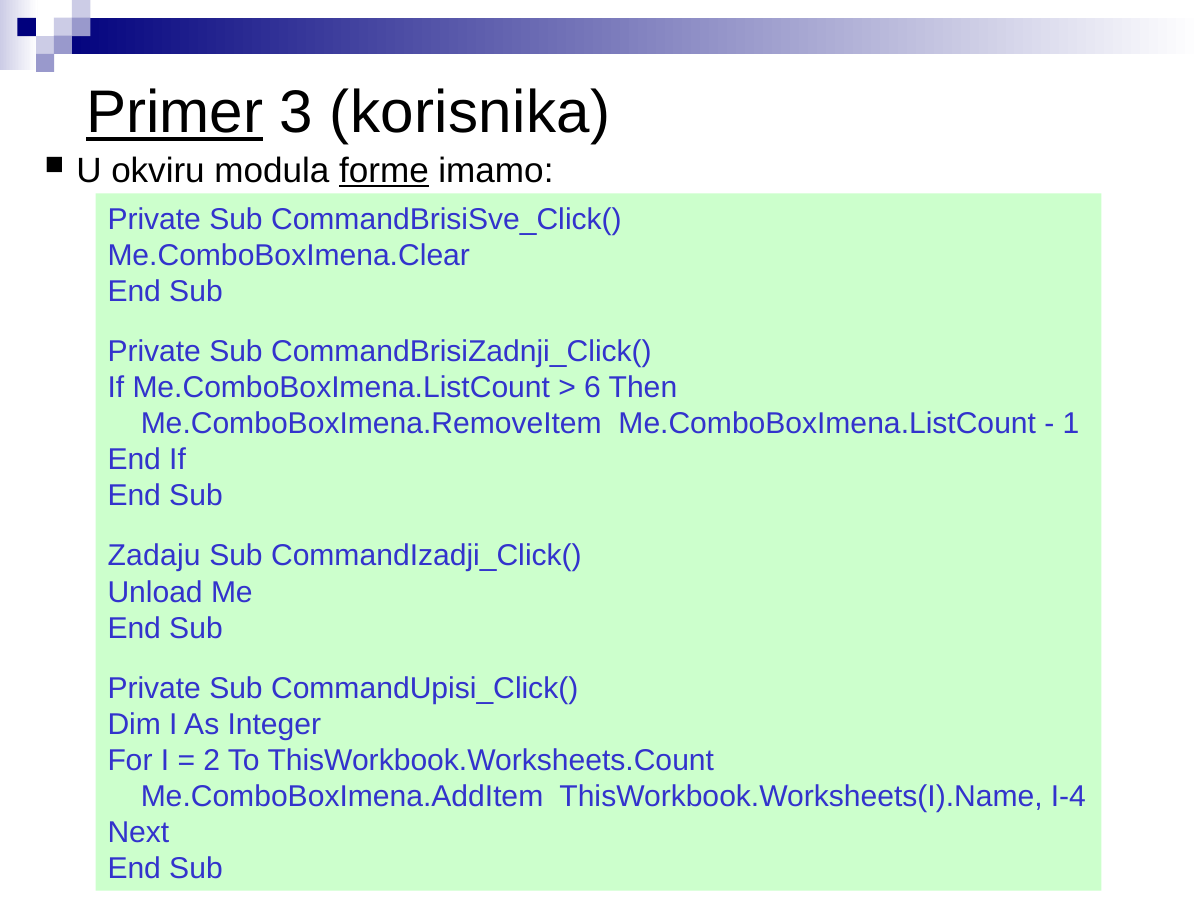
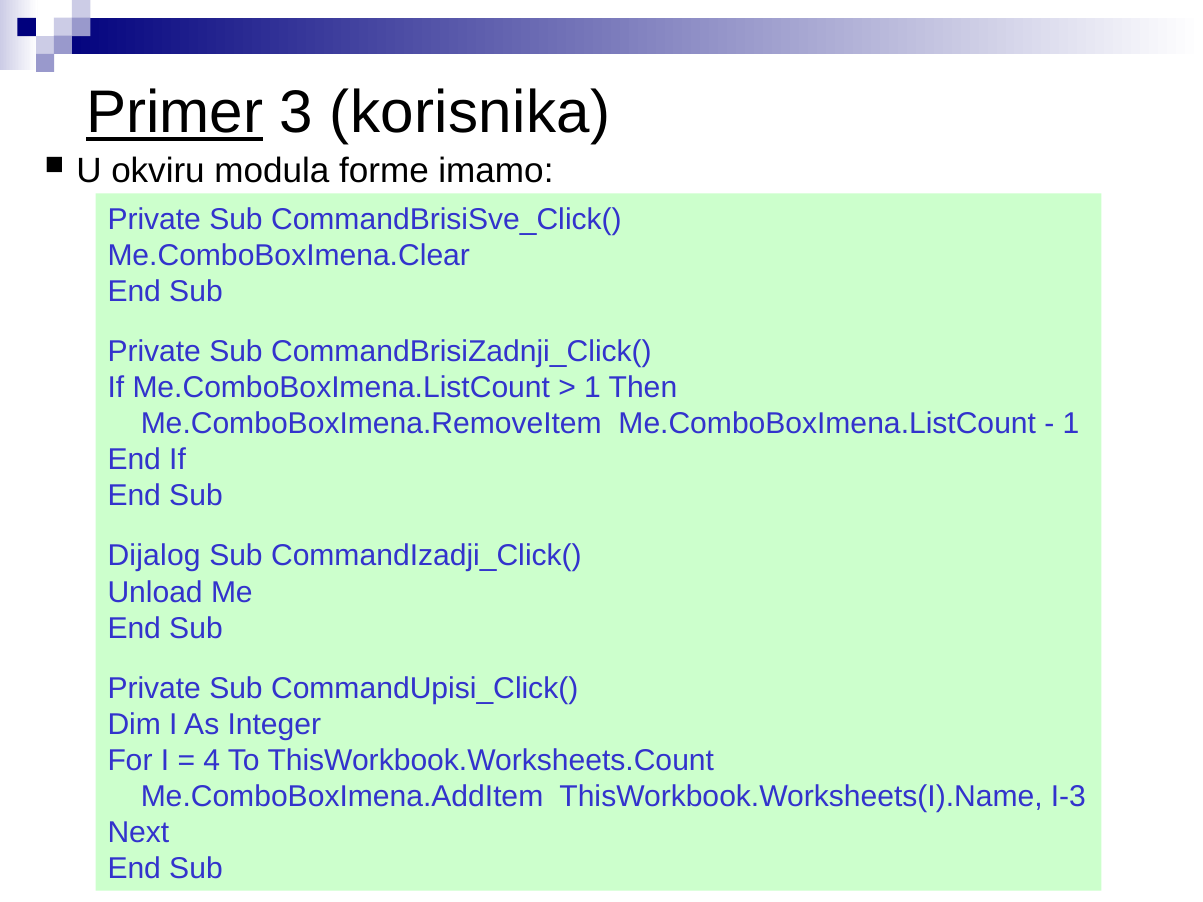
forme underline: present -> none (384, 171)
6: 6 -> 1 (593, 388)
Zadaju: Zadaju -> Dijalog (154, 556)
2: 2 -> 4 (212, 761)
I-4: I-4 -> I-3 (1068, 797)
